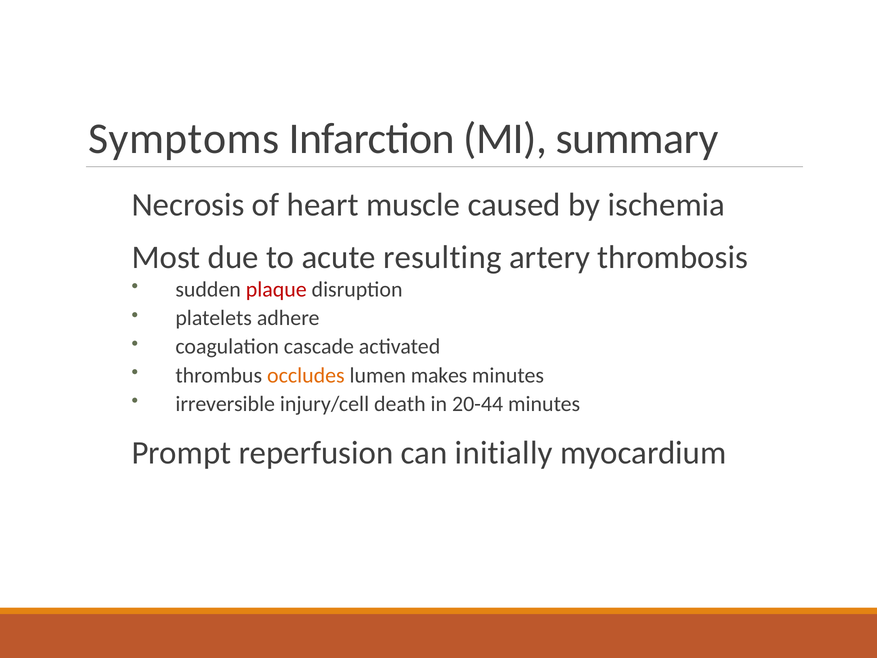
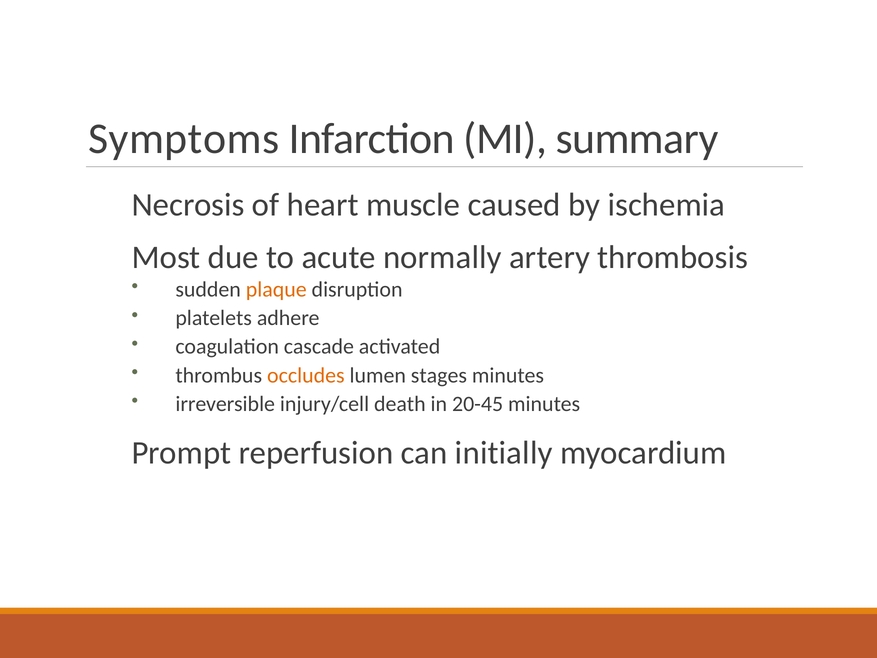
resulting: resulting -> normally (442, 257)
plaque colour: red -> orange (276, 289)
makes: makes -> stages (439, 375)
20-44: 20-44 -> 20-45 (478, 404)
